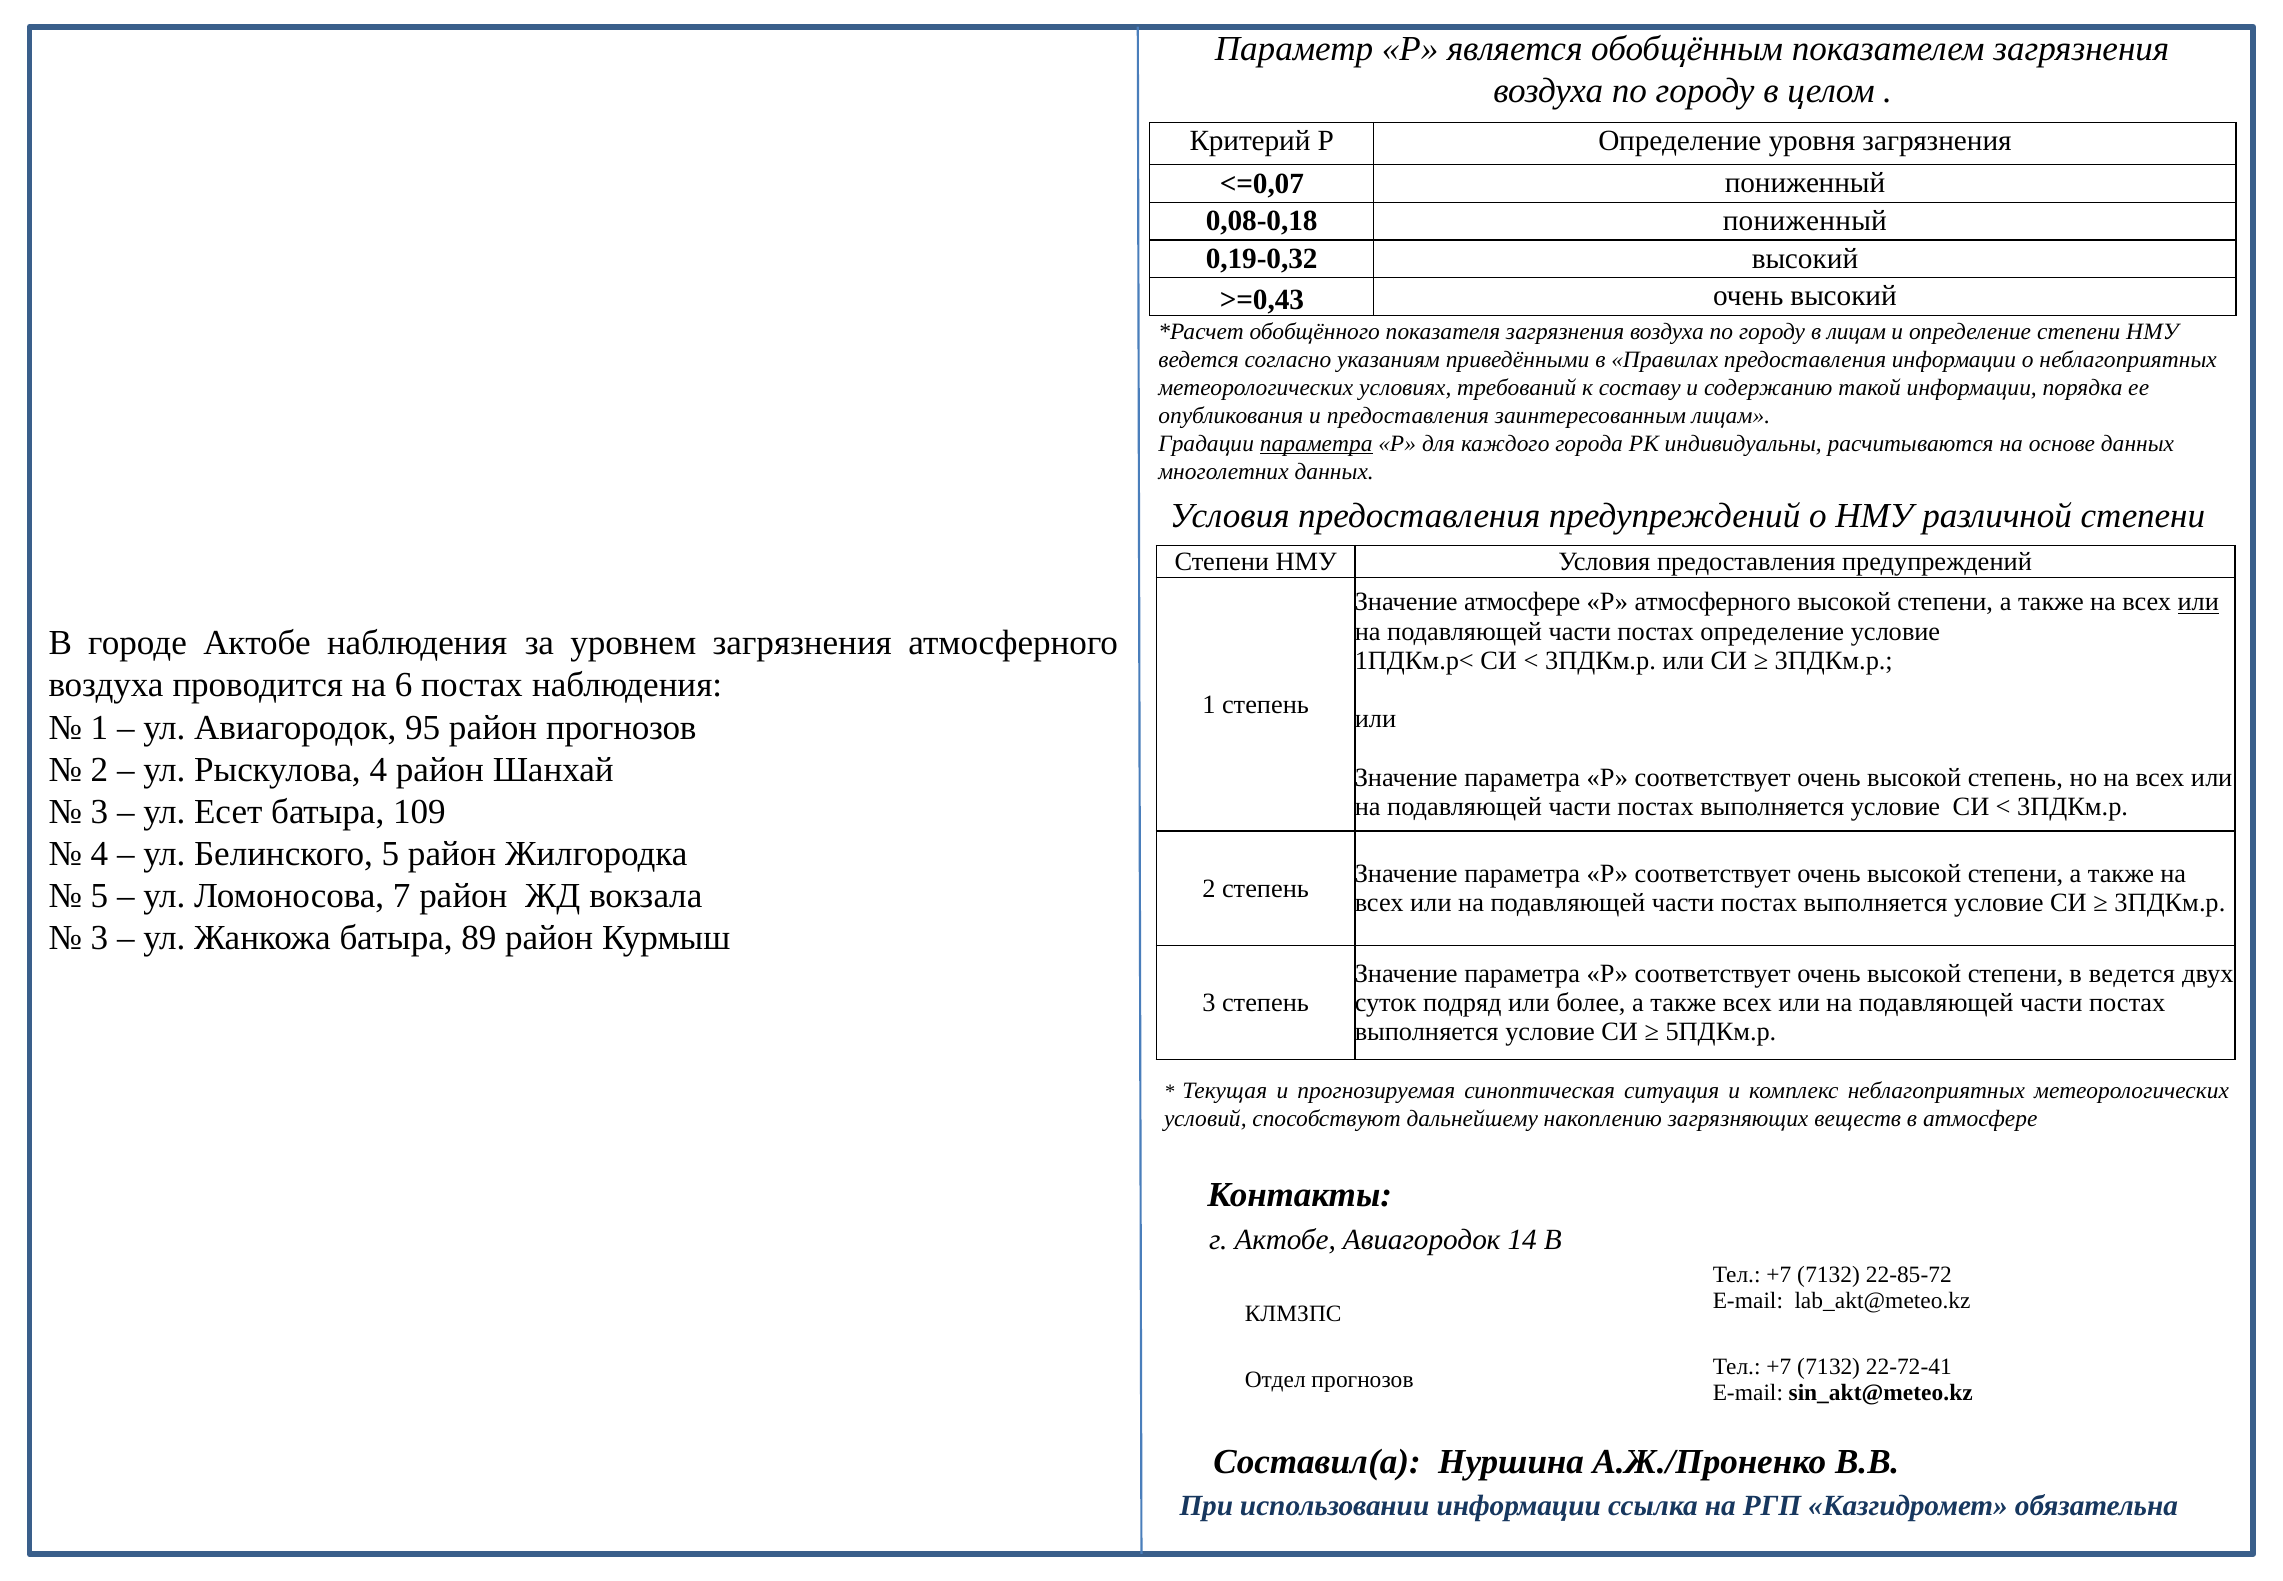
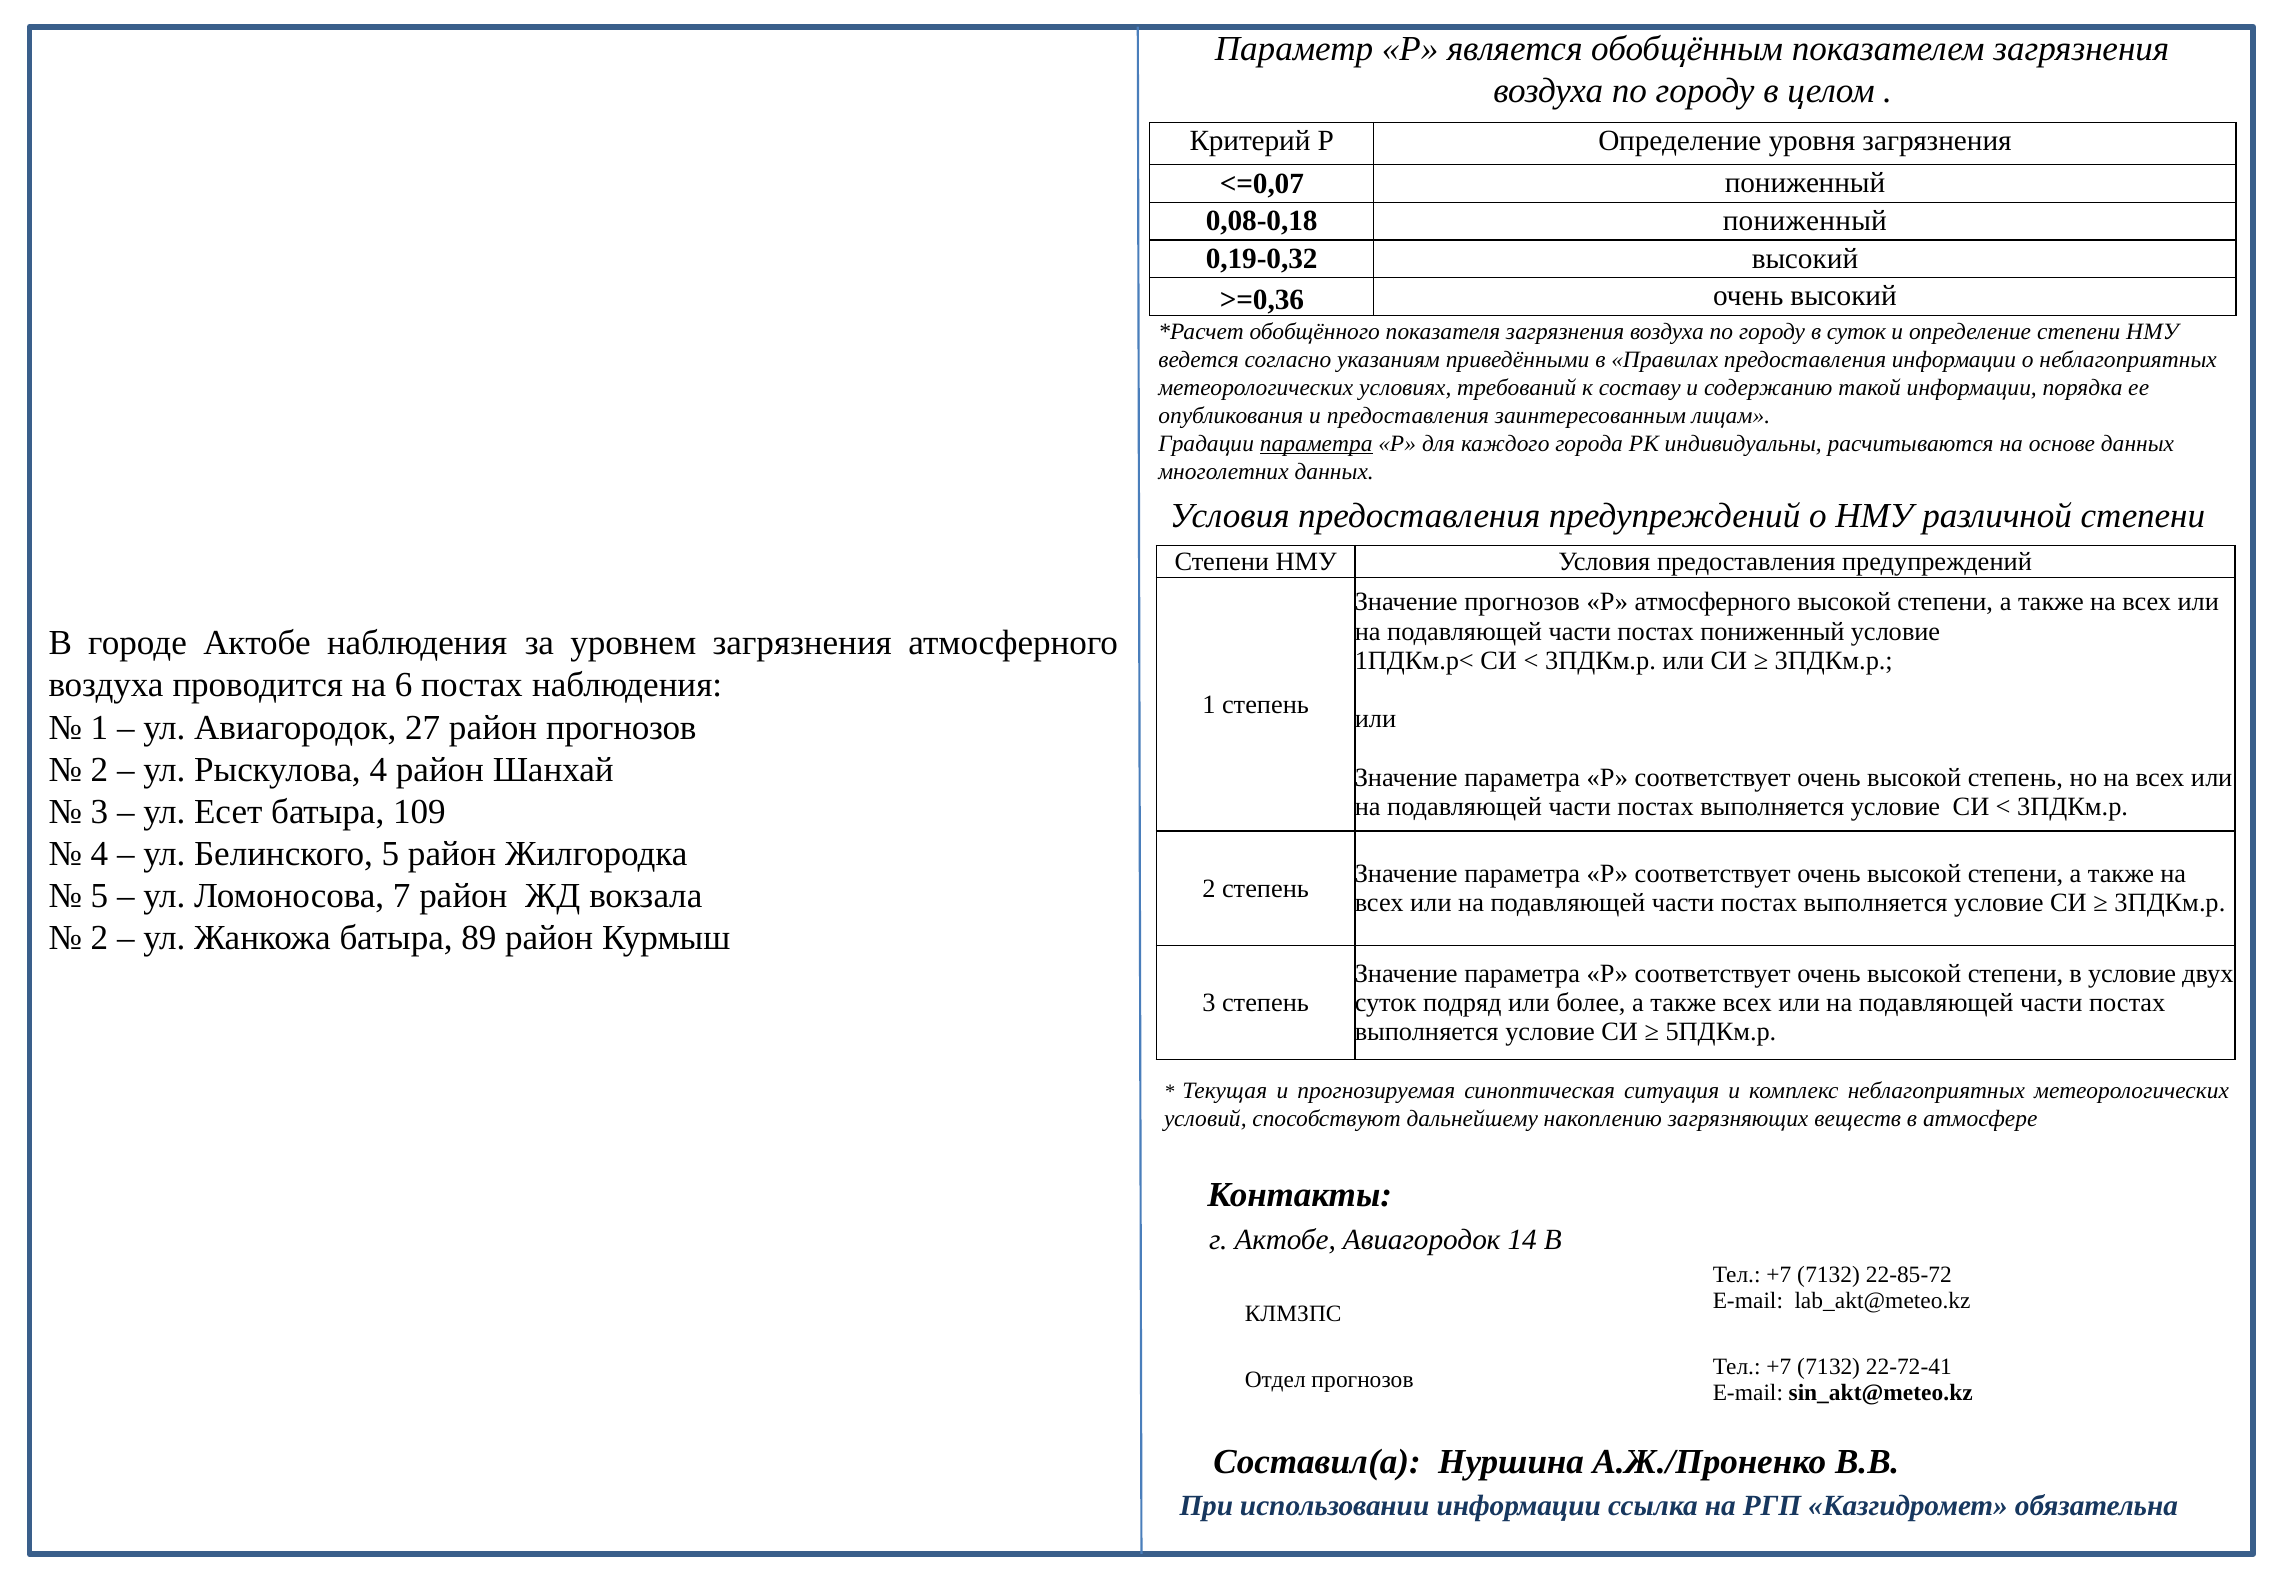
>=0,43: >=0,43 -> >=0,36 (1262, 299)
в лицам: лицам -> суток (1856, 331)
Значение атмосфере: атмосфере -> прогнозов (1522, 602)
или underline: present -> none (2198, 602)
постах определение: определение -> пониженный (1772, 631)
95: 95 -> 27 (423, 727)
3: 3 -> 2 (99, 938)
в ведется: ведется -> условие (2132, 973)
